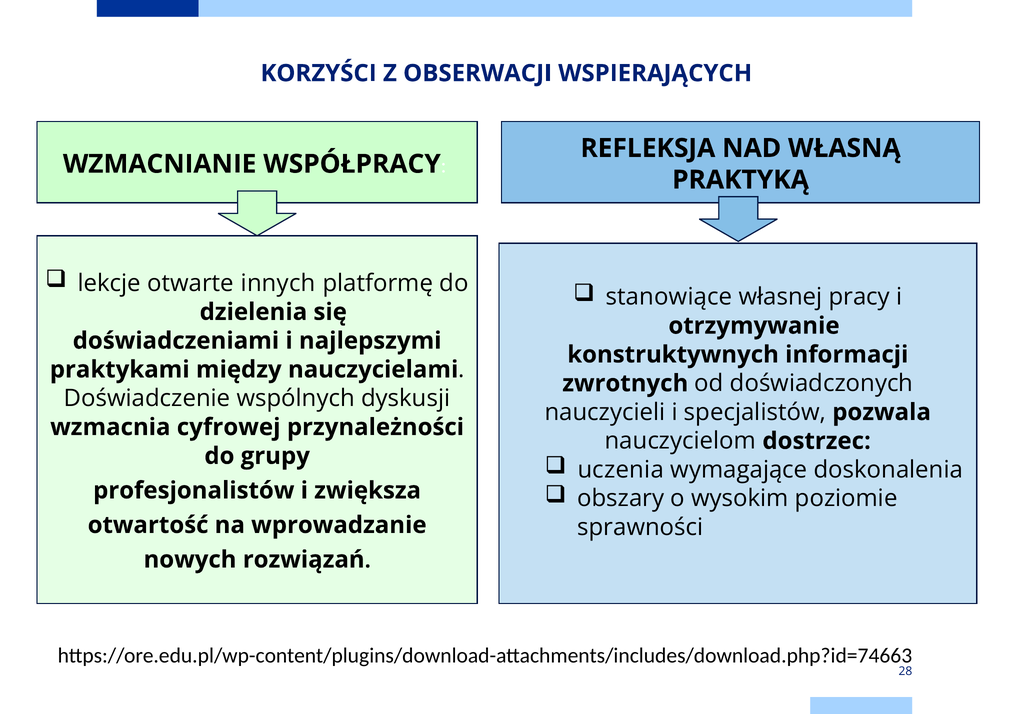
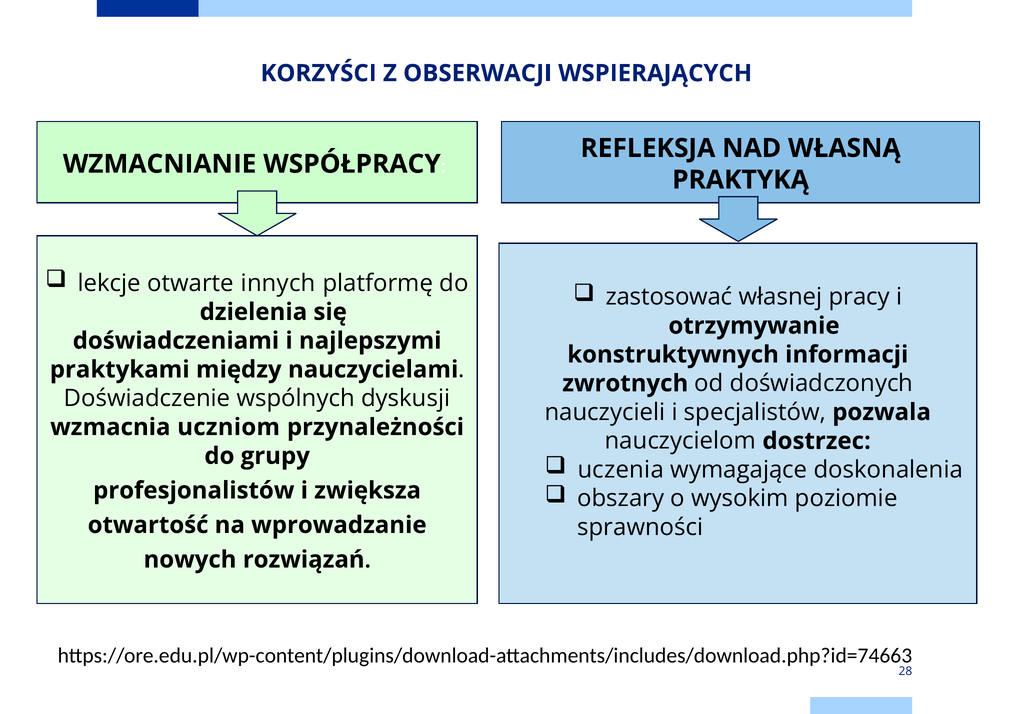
stanowiące: stanowiące -> zastosować (669, 297)
cyfrowej: cyfrowej -> uczniom (229, 427)
